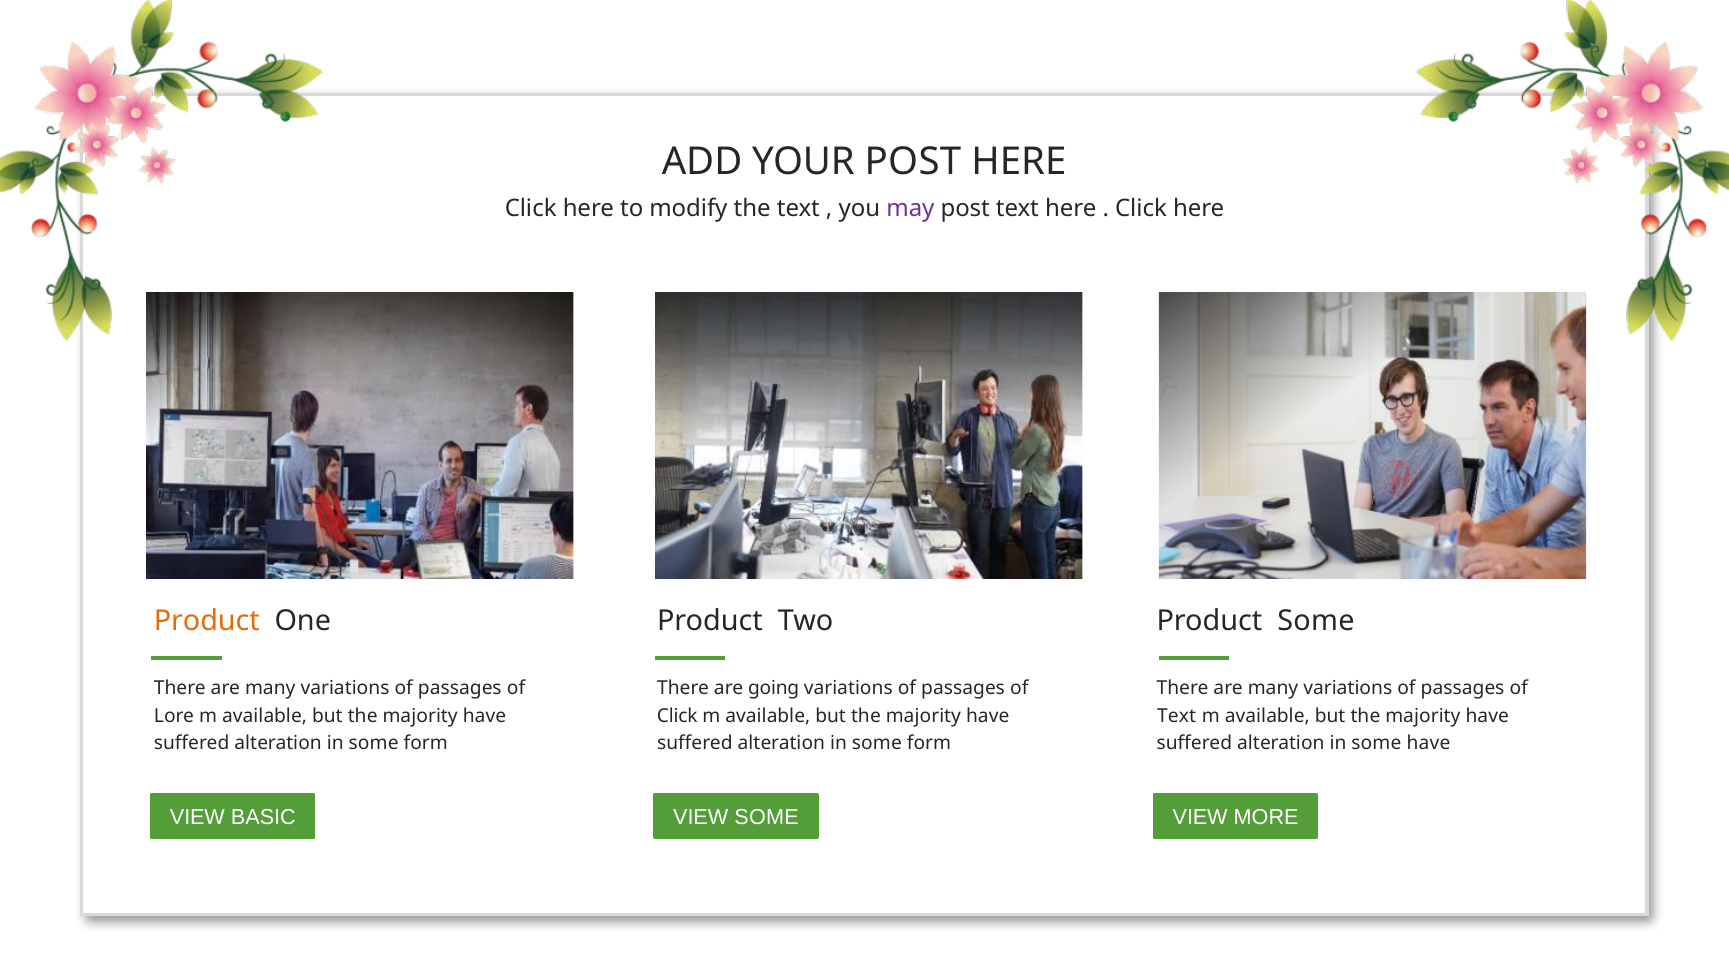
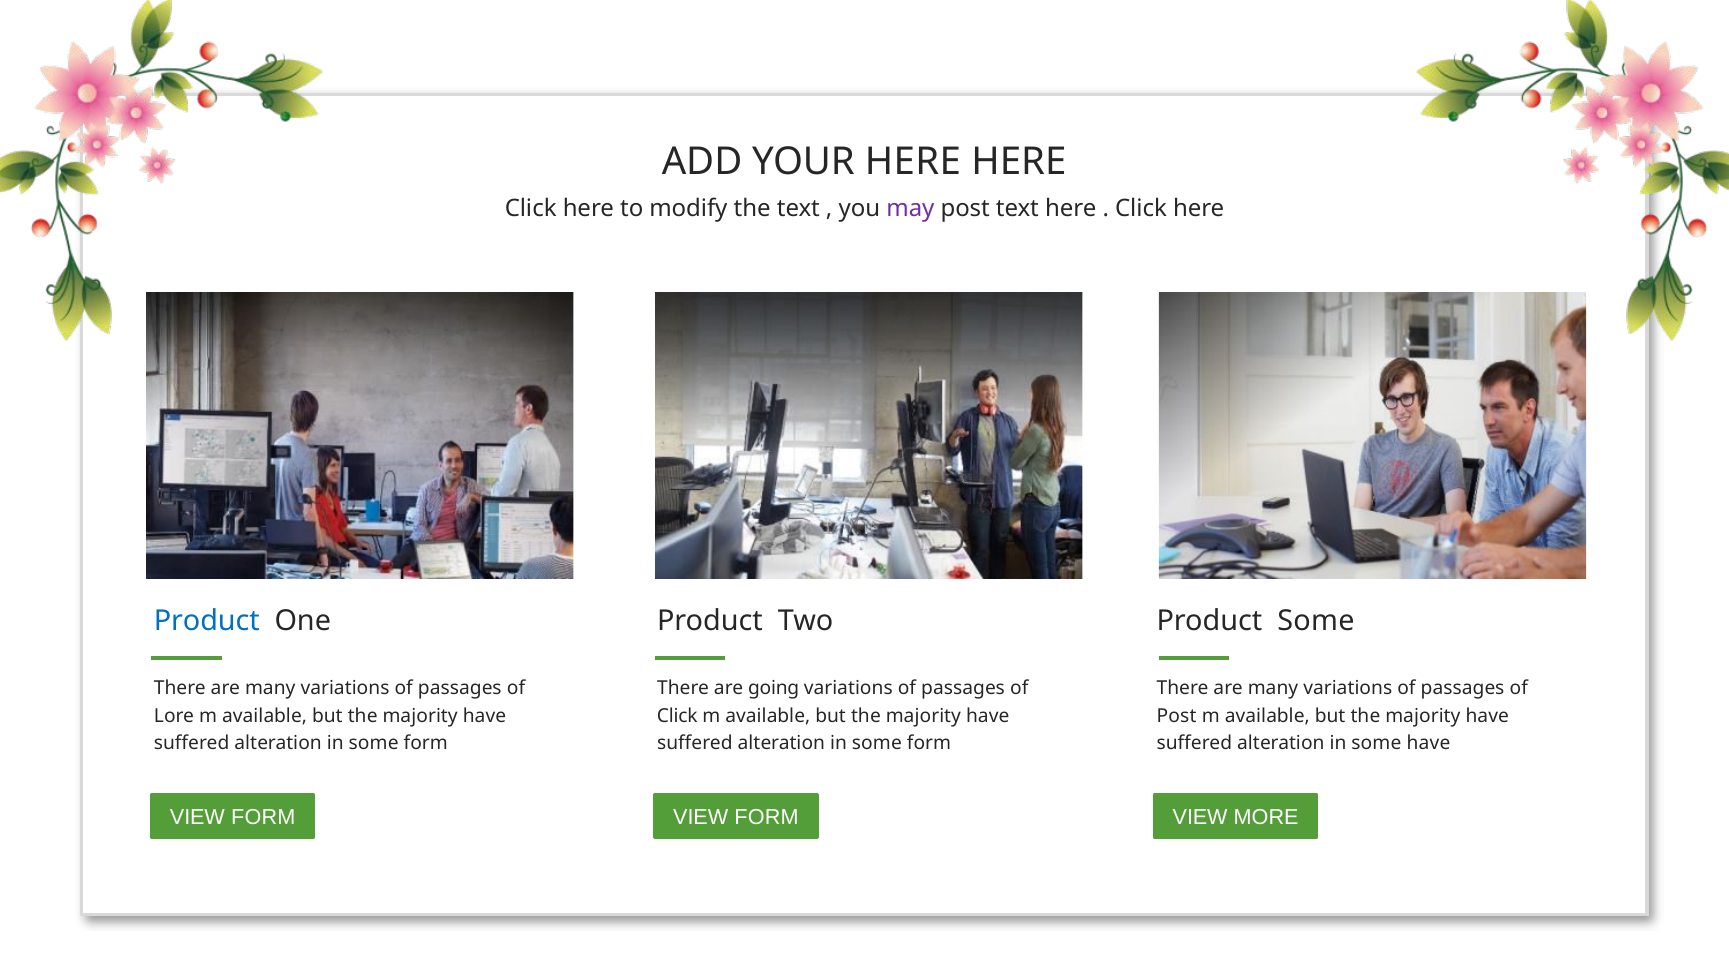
YOUR POST: POST -> HERE (913, 162)
Product colour: orange -> blue (207, 621)
Text: Text -> Post (1177, 716)
BASIC: BASIC -> FORM (263, 817)
SOME: SOME -> FORM (767, 817)
